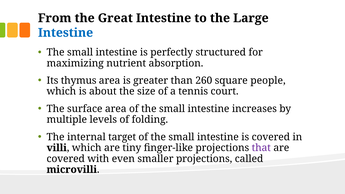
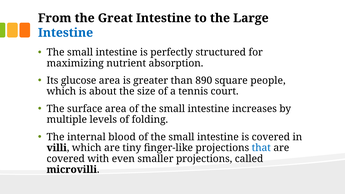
thymus: thymus -> glucose (79, 81)
260: 260 -> 890 (204, 81)
target: target -> blood (122, 137)
that colour: purple -> blue (261, 148)
